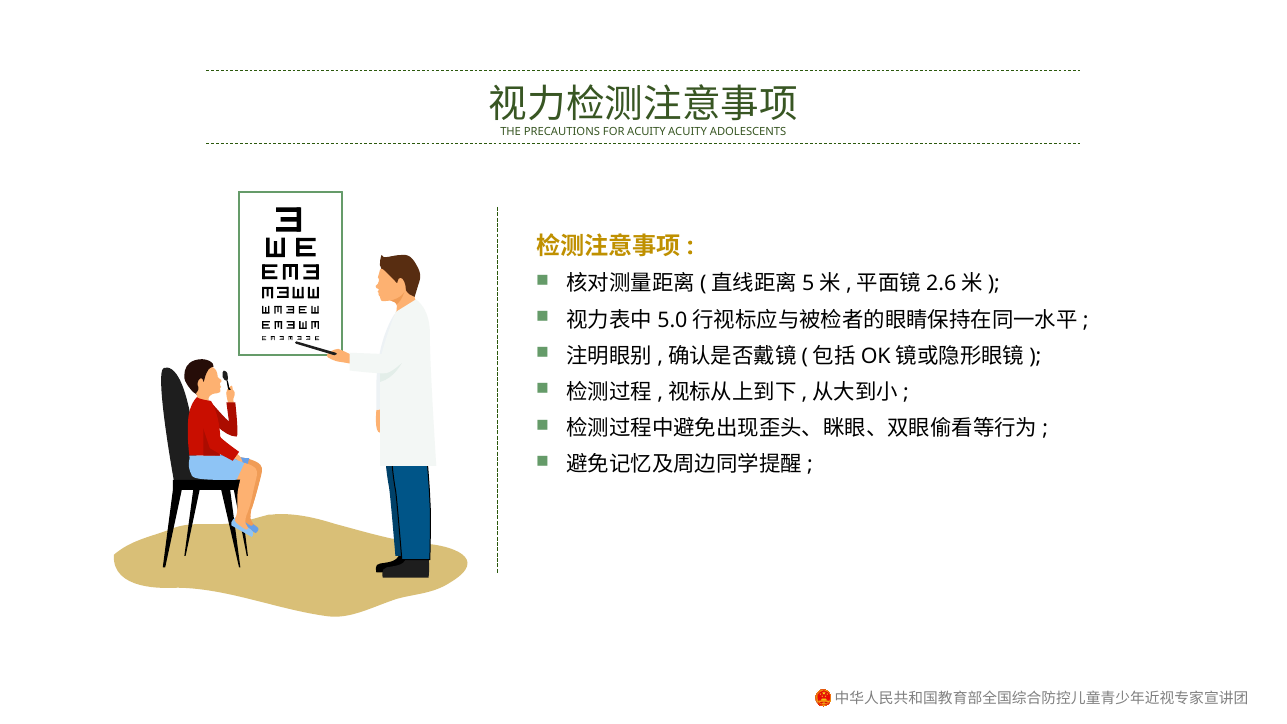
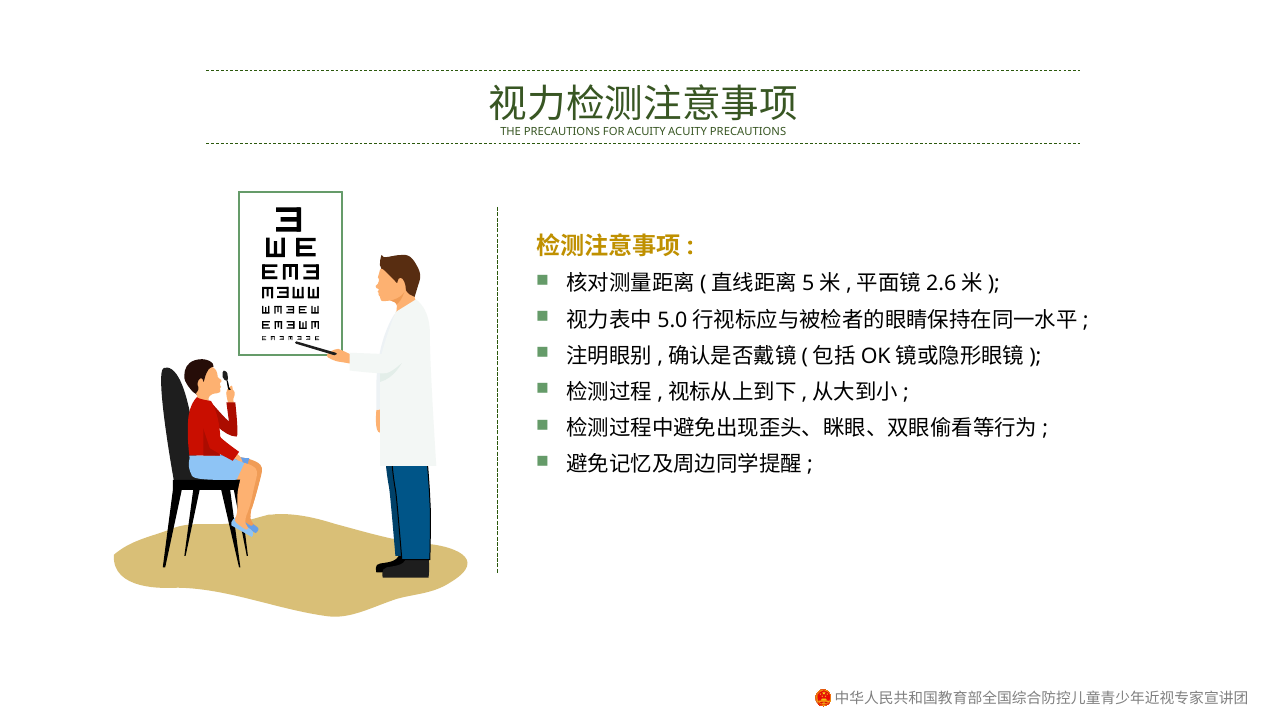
ACUITY ADOLESCENTS: ADOLESCENTS -> PRECAUTIONS (748, 132)
